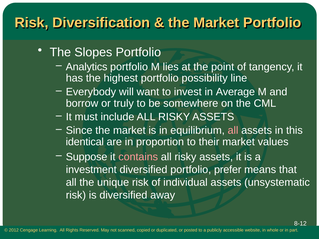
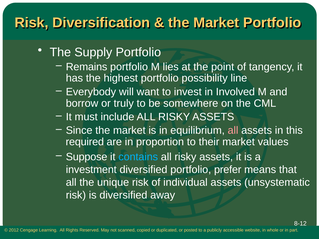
Slopes: Slopes -> Supply (93, 52)
Analytics: Analytics -> Remains (87, 67)
Average: Average -> Involved (235, 92)
identical: identical -> required (85, 142)
contains colour: pink -> light blue (138, 157)
